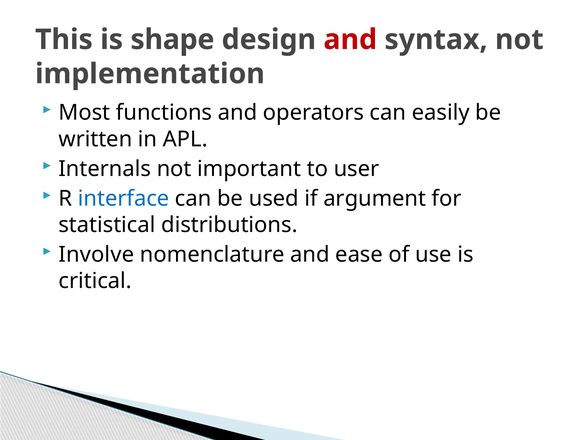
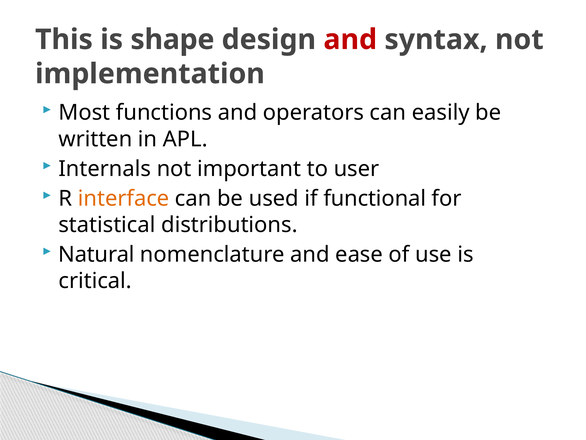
interface colour: blue -> orange (124, 198)
argument: argument -> functional (375, 198)
Involve: Involve -> Natural (96, 254)
